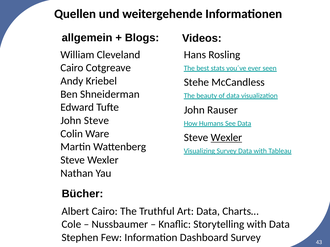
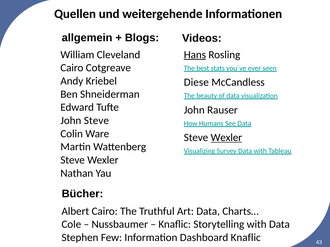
Hans underline: none -> present (195, 55)
Stehe: Stehe -> Diese (196, 82)
Dashboard Survey: Survey -> Knaflic (246, 238)
